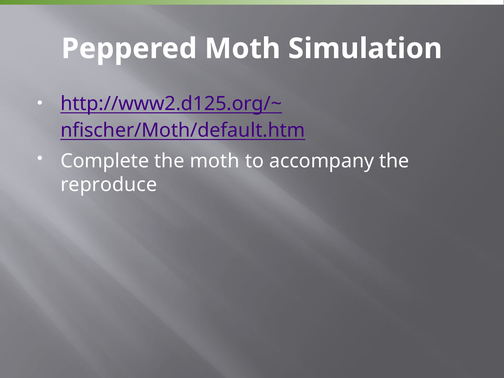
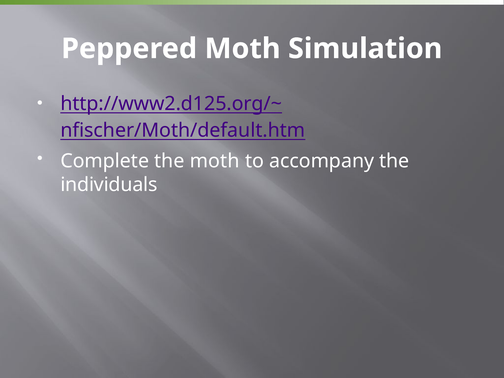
reproduce: reproduce -> individuals (109, 185)
